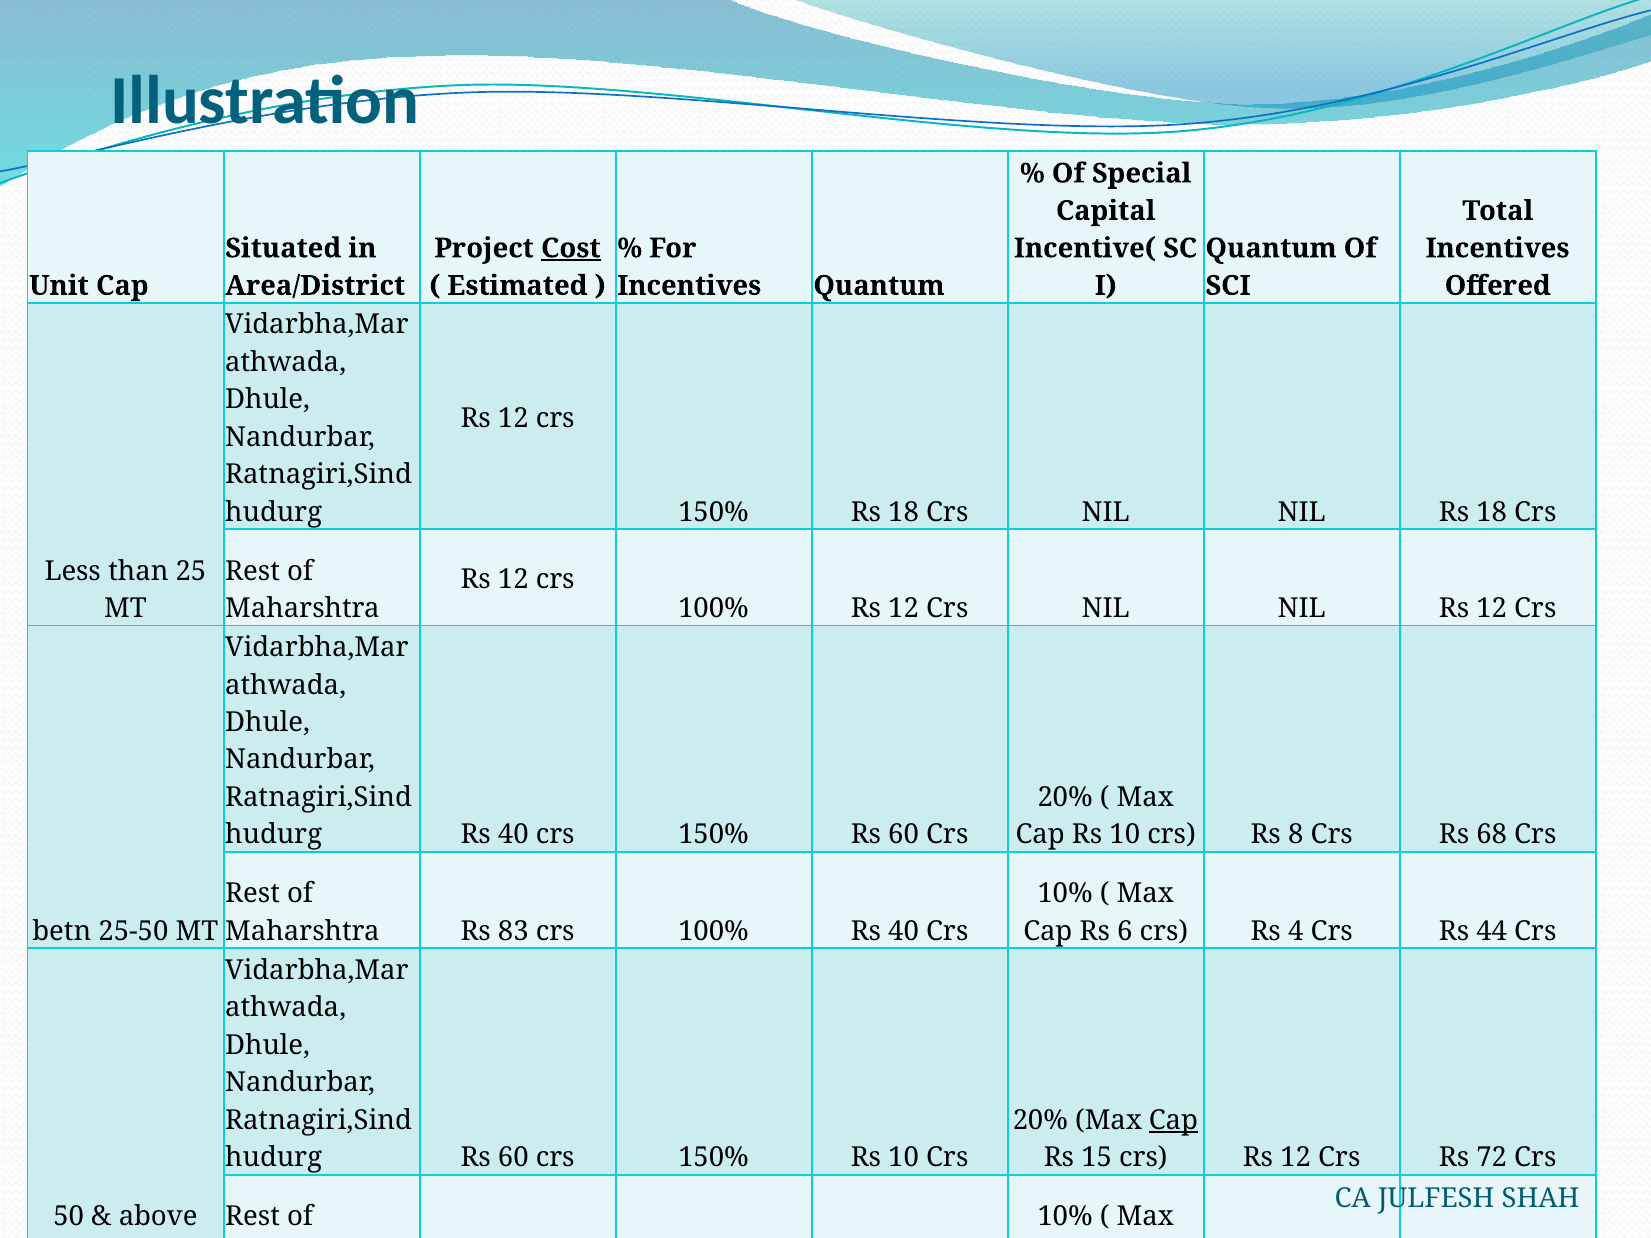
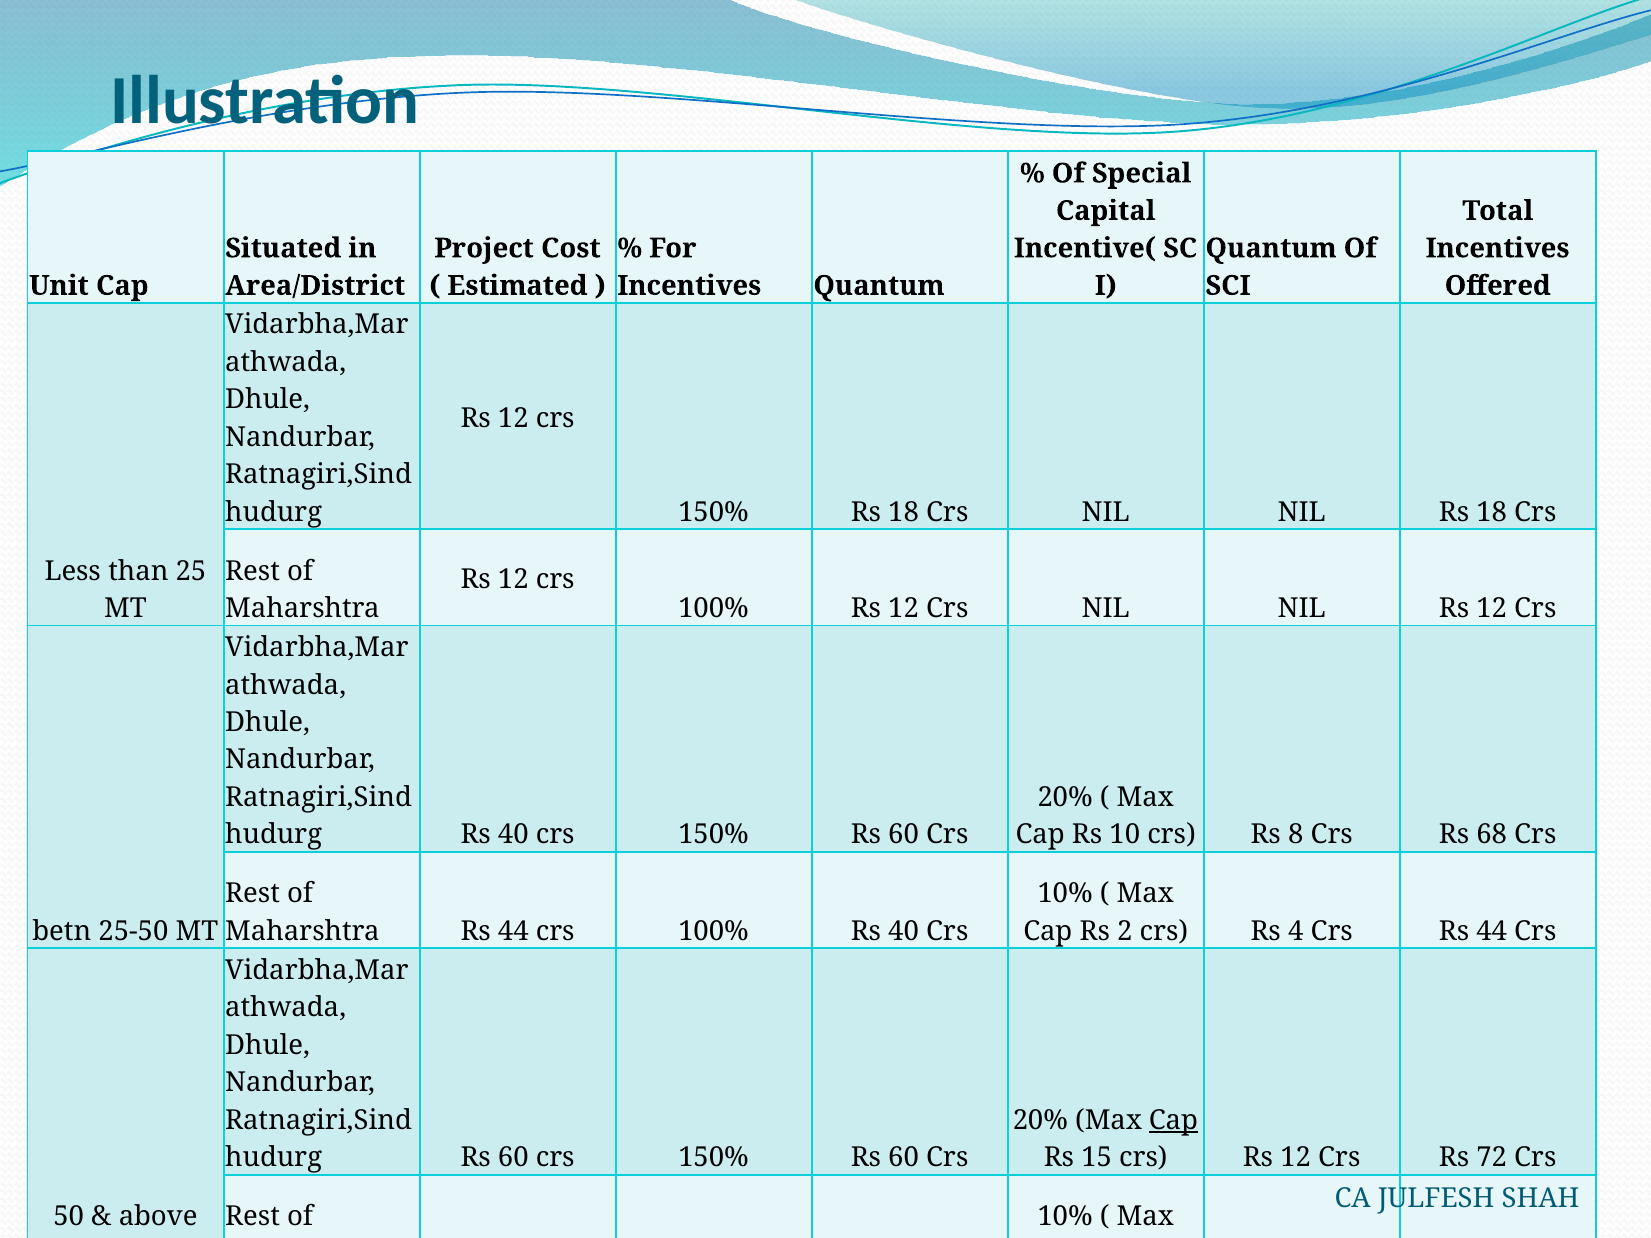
Cost underline: present -> none (571, 248)
Maharshtra Rs 83: 83 -> 44 (513, 931)
Cap Rs 6: 6 -> 2 (1125, 931)
10: 10 -> 60 (904, 1158)
